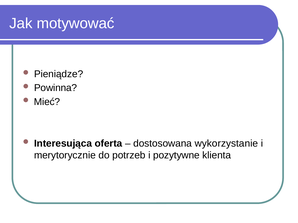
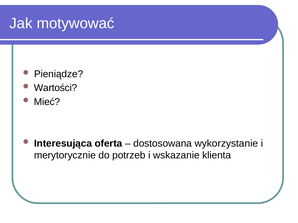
Powinna: Powinna -> Wartości (56, 88)
pozytywne: pozytywne -> wskazanie (176, 156)
